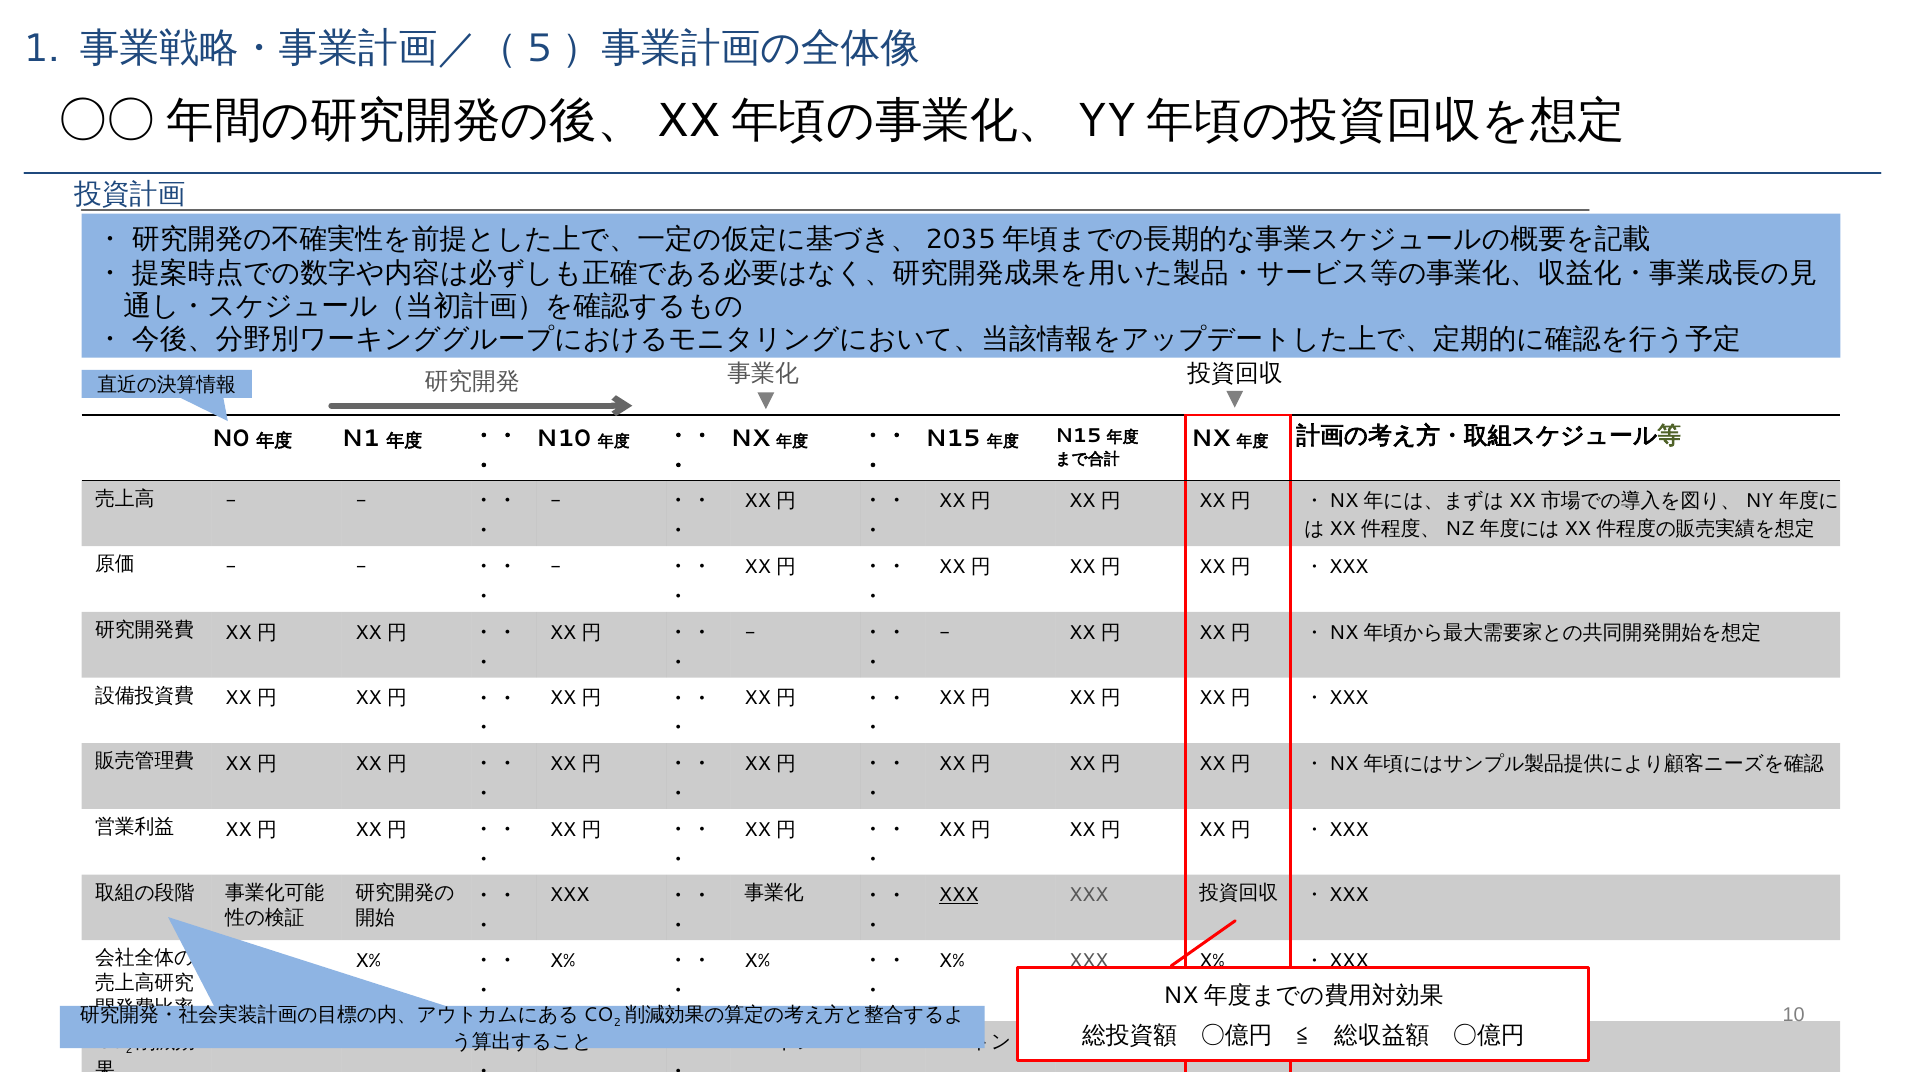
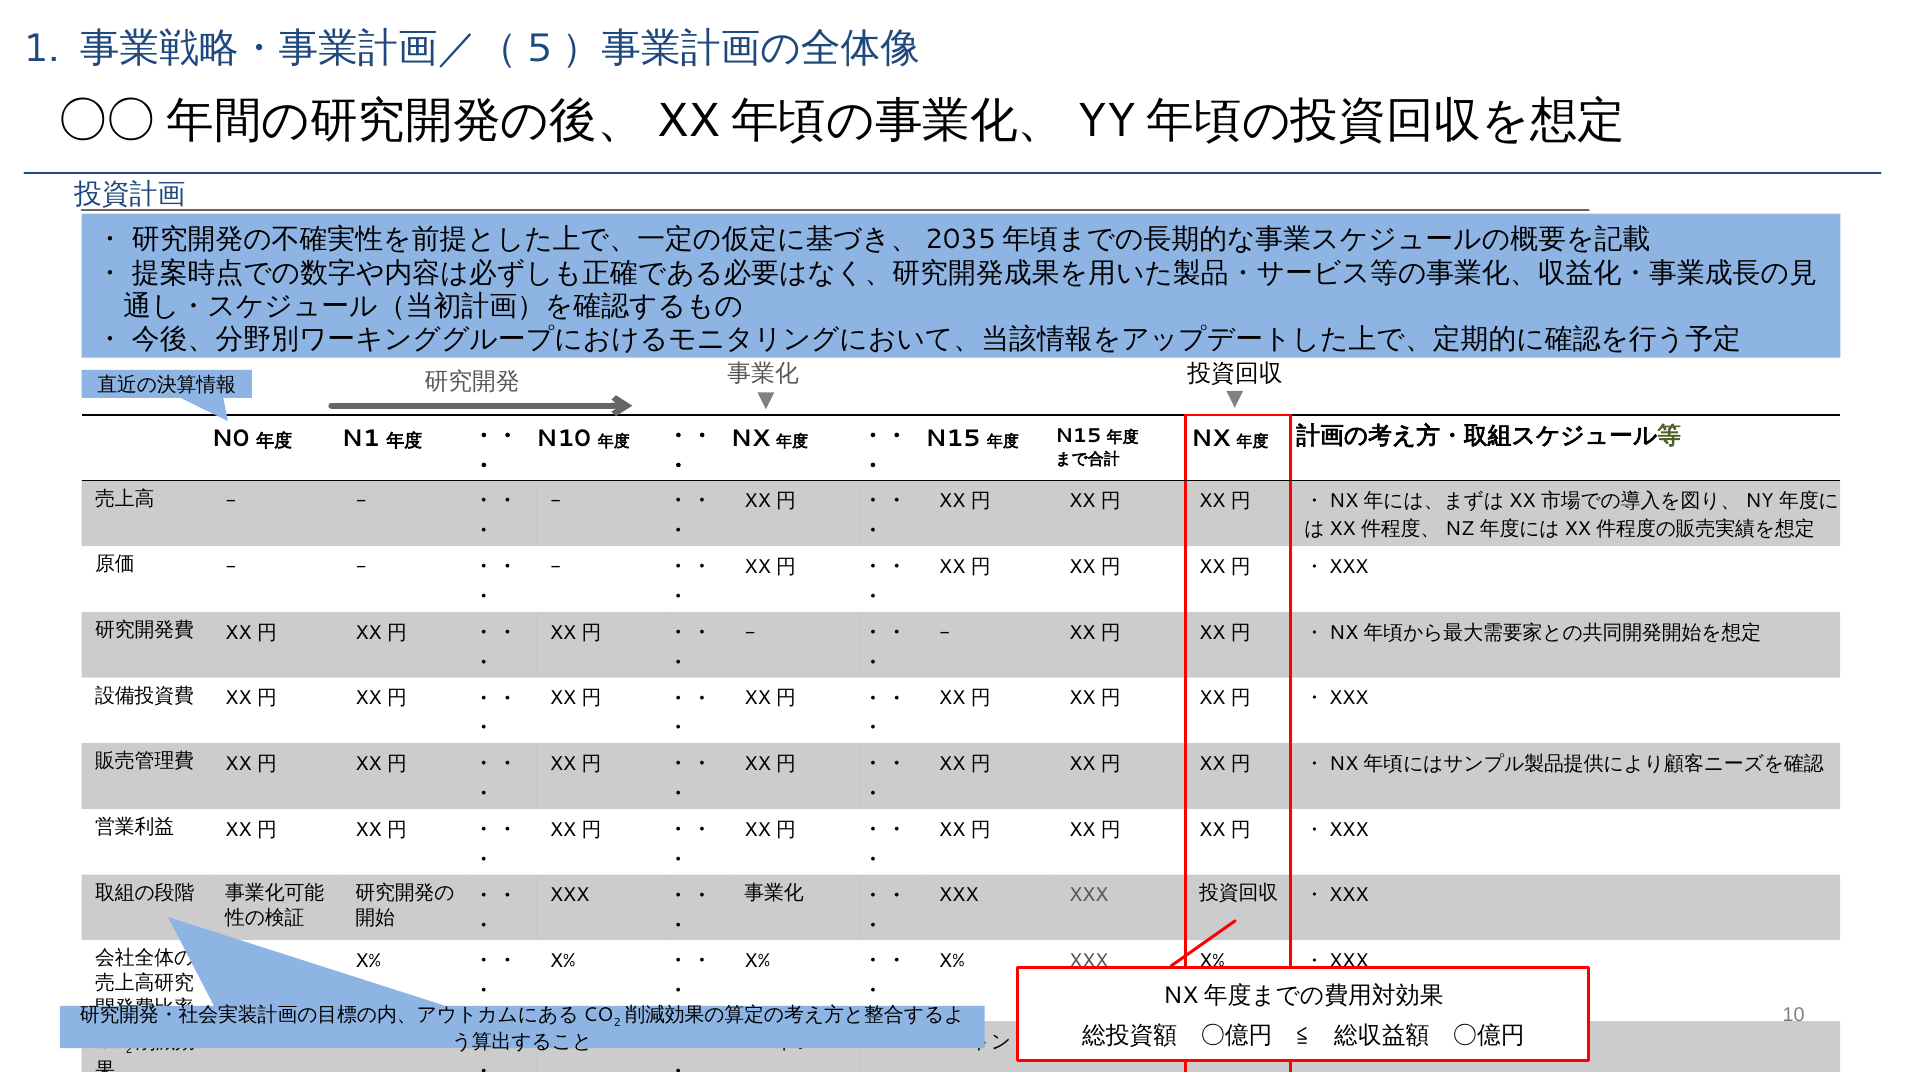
XXX underline: present -> none (959, 895)
